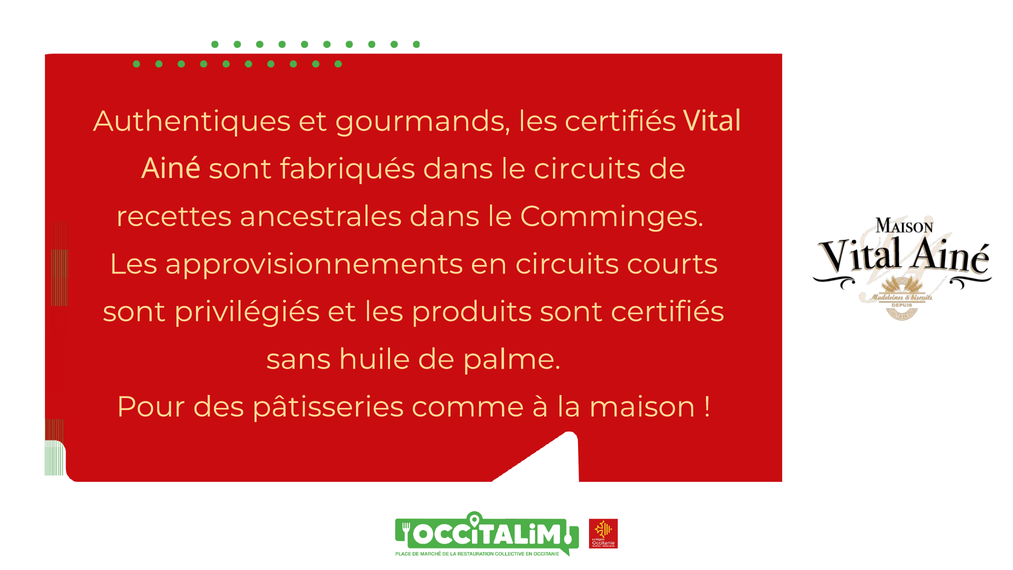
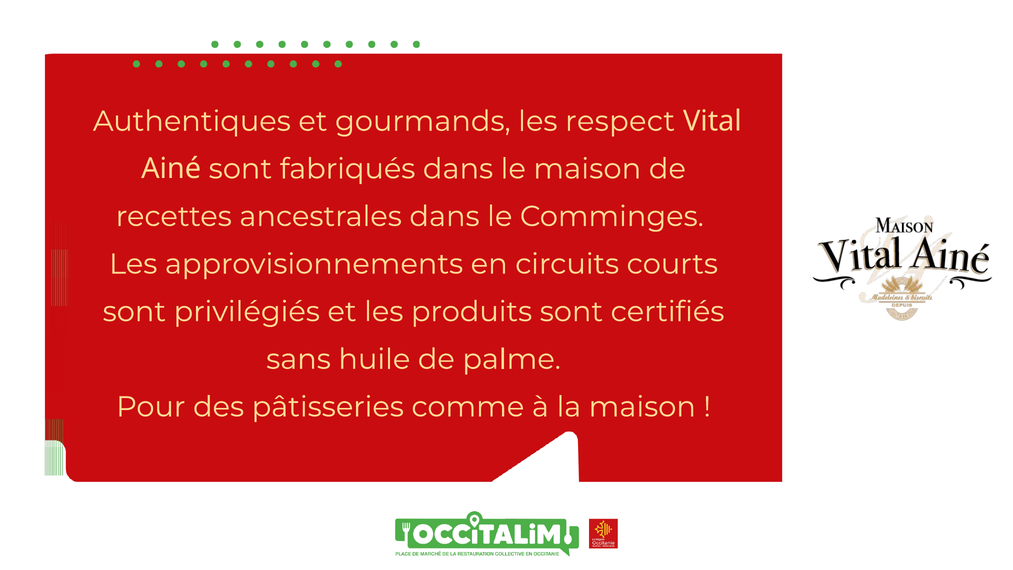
les certifiés: certifiés -> respect (620, 121)
le circuits: circuits -> maison (587, 169)
